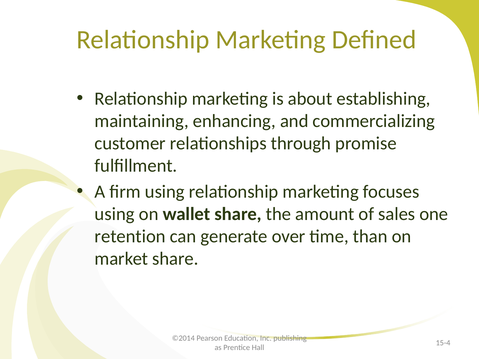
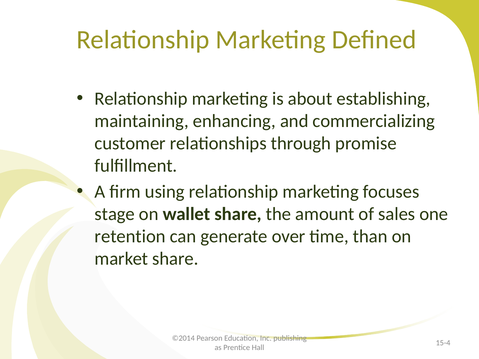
using: using -> stage (115, 214)
